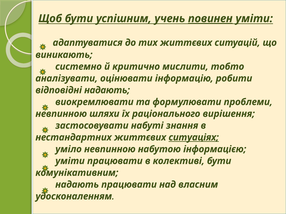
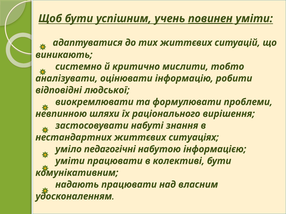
відповідні надають: надають -> людської (107, 90)
ситуаціях underline: present -> none (194, 138)
уміло невпинною: невпинною -> педагогічні (110, 149)
